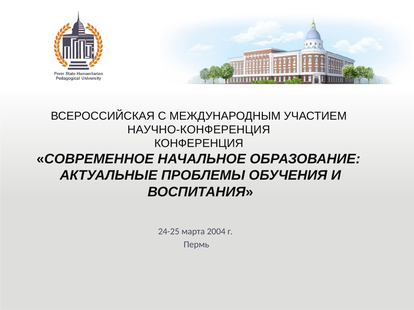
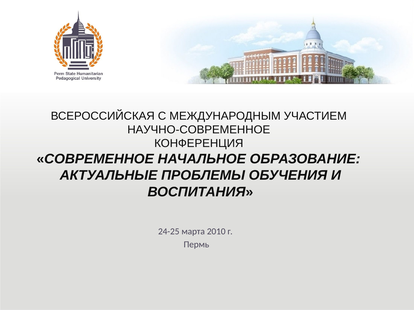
НАУЧНО-КОНФЕРЕНЦИЯ: НАУЧНО-КОНФЕРЕНЦИЯ -> НАУЧНО-СОВРЕМЕННОЕ (199, 130)
2004: 2004 -> 2010 (216, 232)
